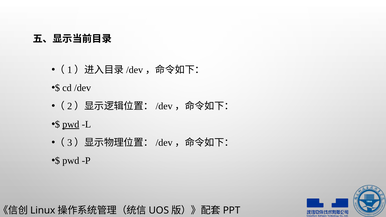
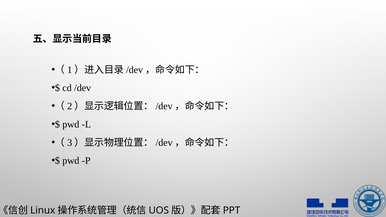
pwd underline: present -> none (71, 124)
